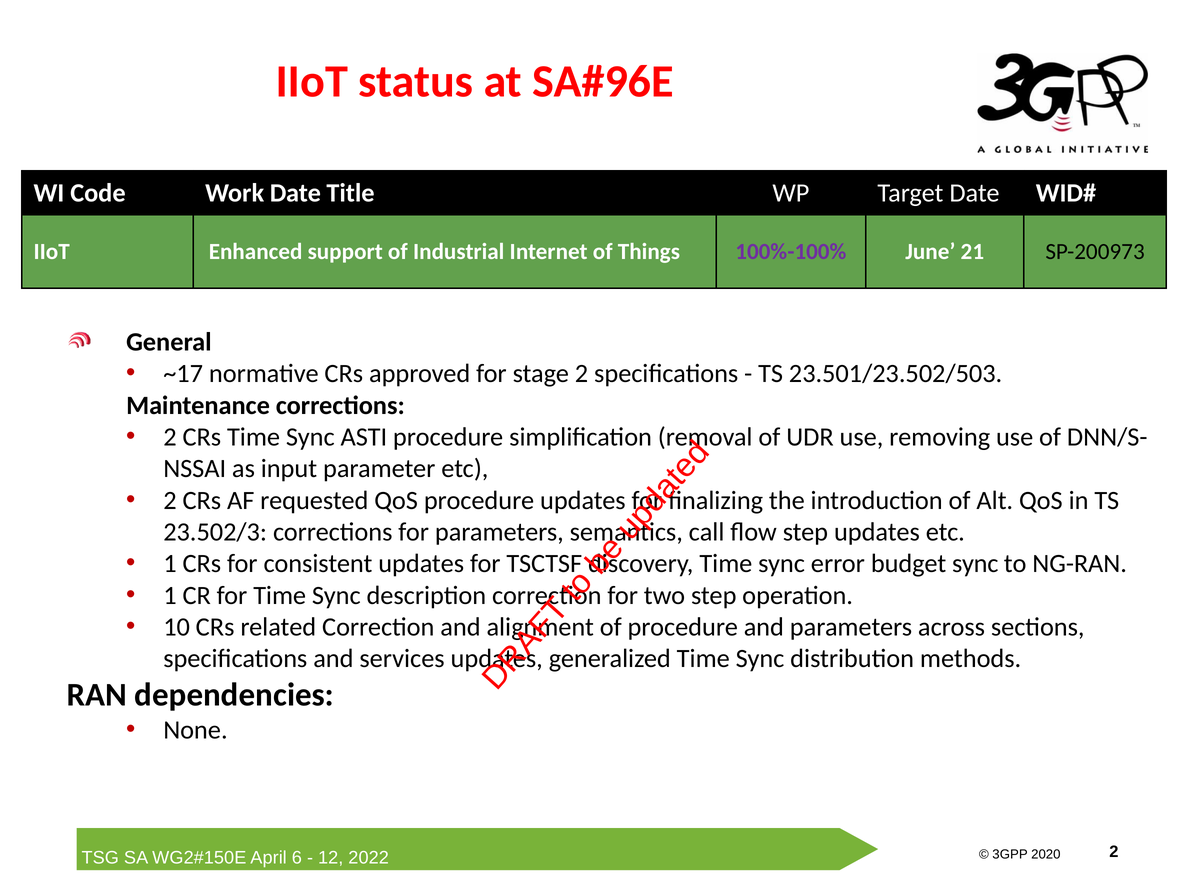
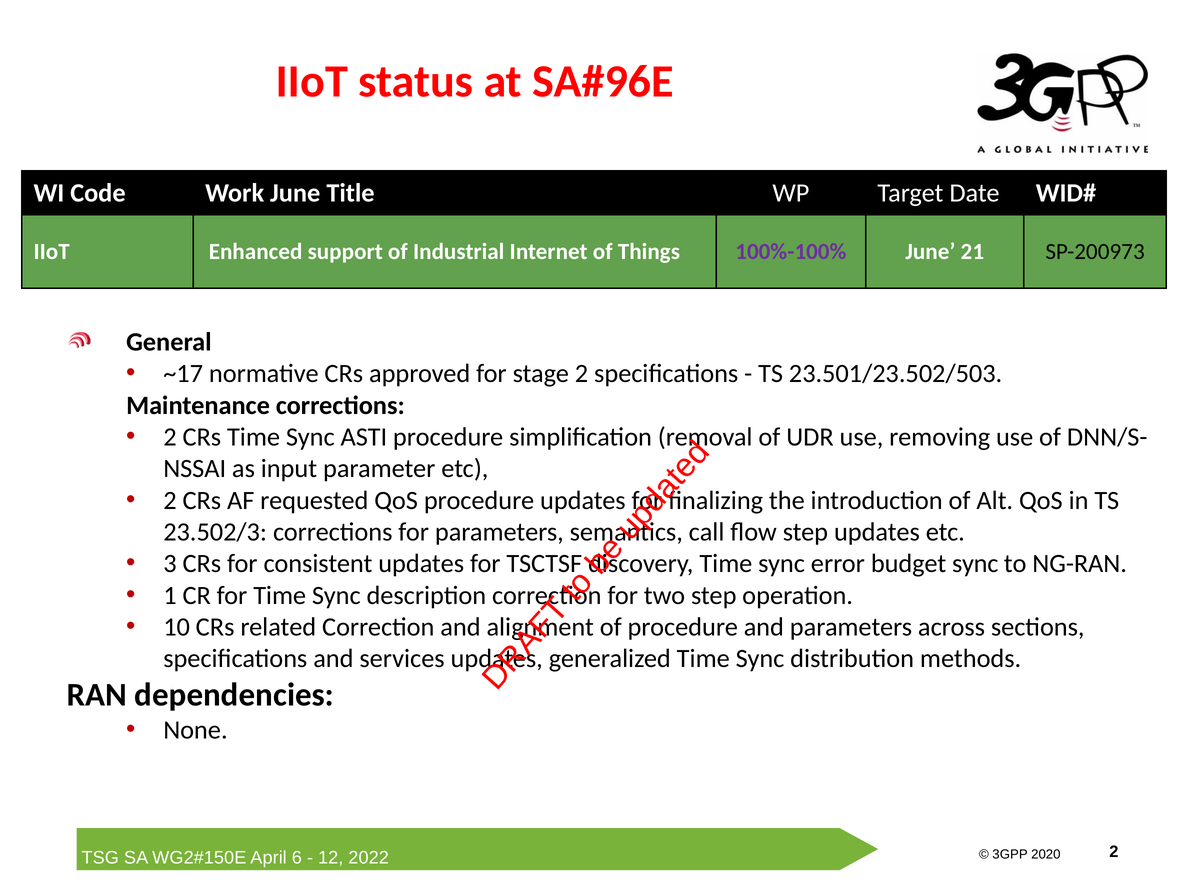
Work Date: Date -> June (295, 193)
1: 1 -> 3 (170, 564)
